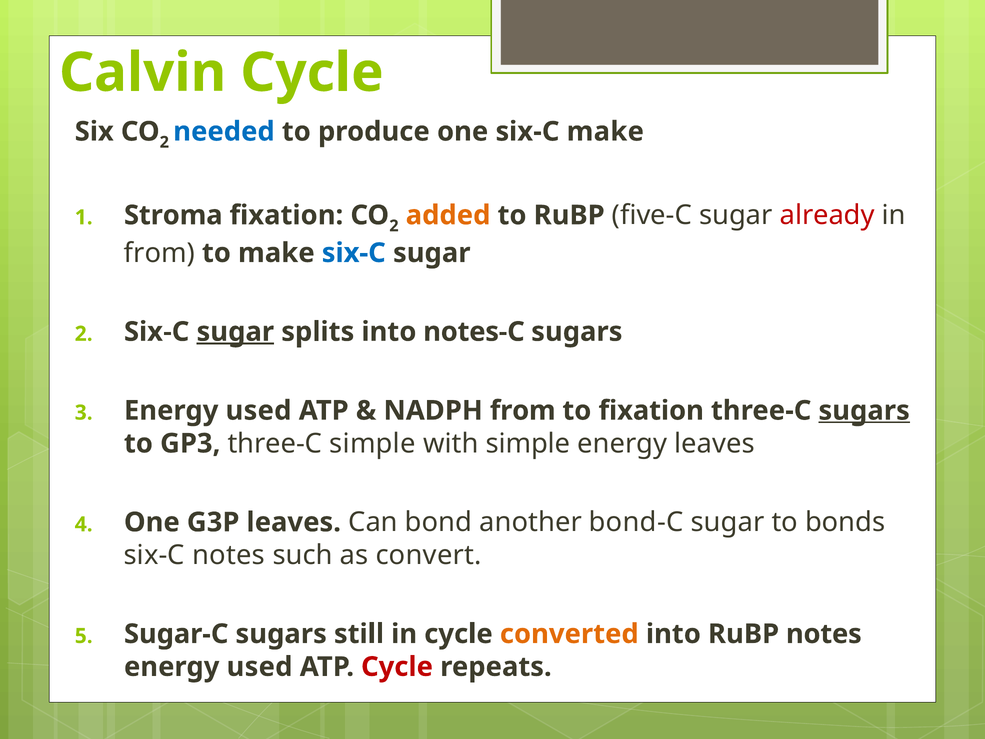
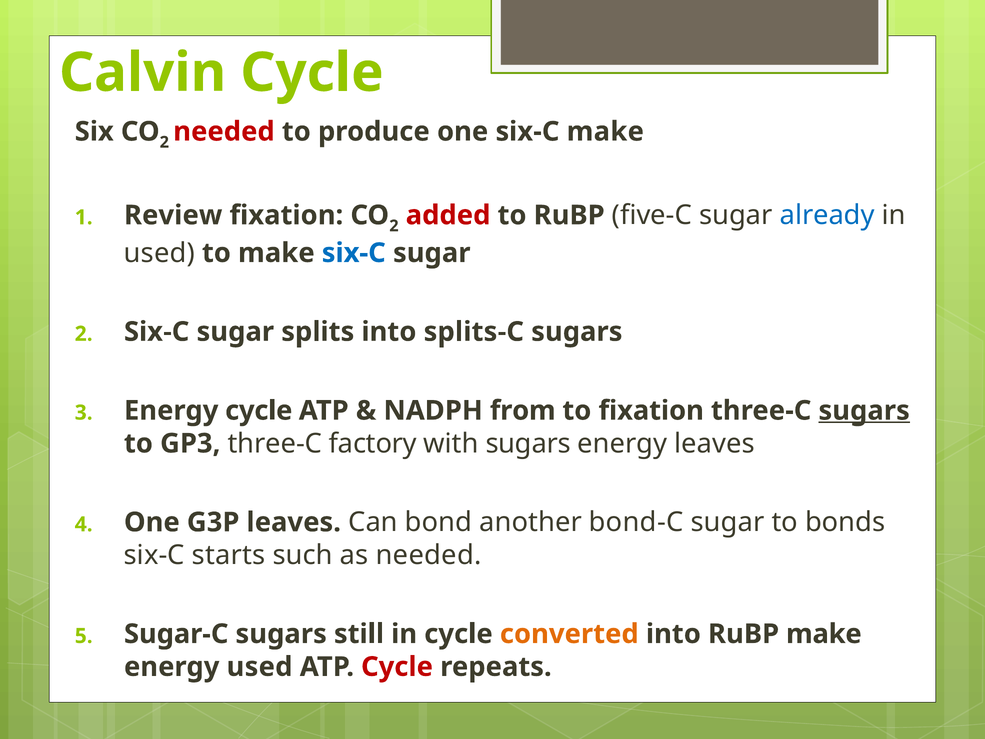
needed colour: blue -> red (224, 132)
Stroma: Stroma -> Review (173, 215)
added colour: orange -> red (448, 215)
already colour: red -> blue (827, 215)
from: from -> used (159, 253)
sugar underline: present -> none (235, 332)
notes-C: notes-C -> splits-C (474, 332)
used: used -> cycle (259, 410)
three-C simple: simple -> factory (373, 443)
with simple: simple -> sugars (528, 443)
six-C notes: notes -> starts (229, 555)
as convert: convert -> needed (429, 555)
RuBP notes: notes -> make (824, 634)
